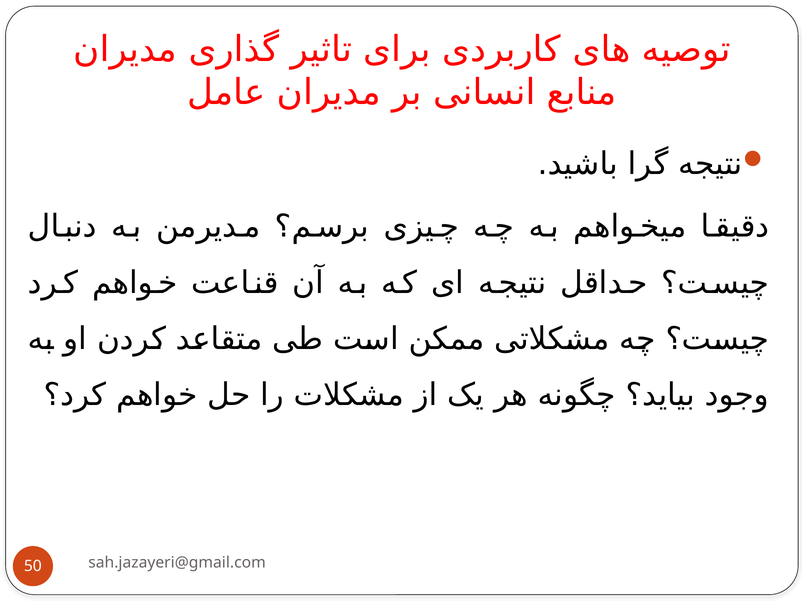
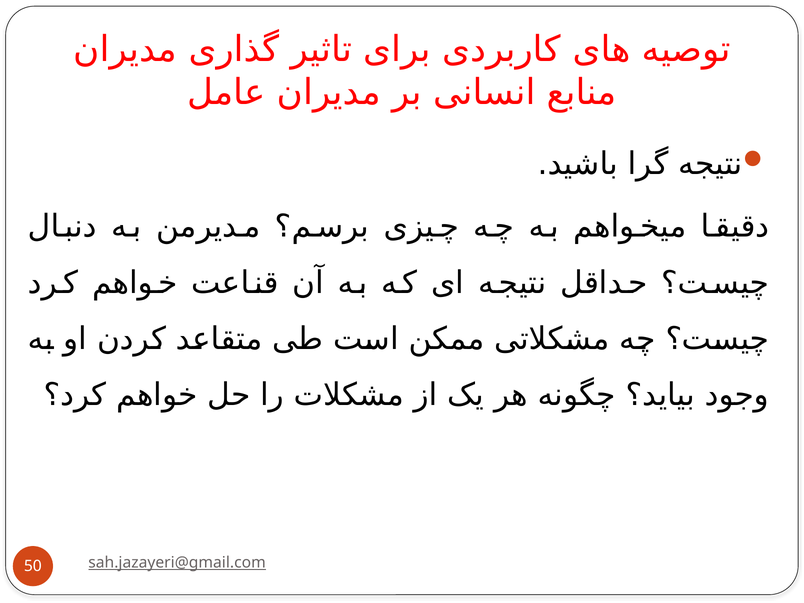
sah.jazayeri@gmail.com underline: none -> present (177, 563)
